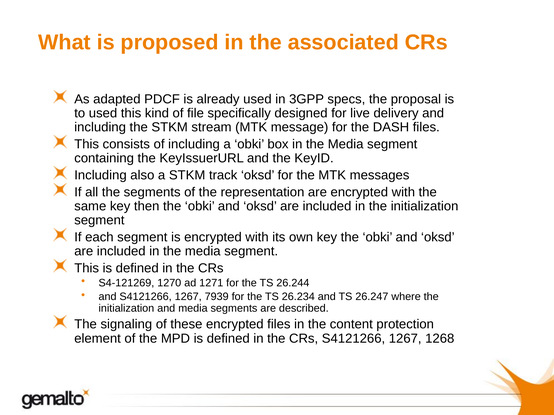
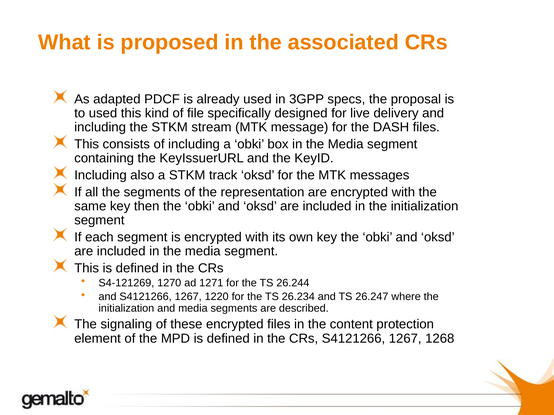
7939: 7939 -> 1220 (217, 297)
